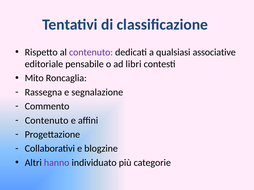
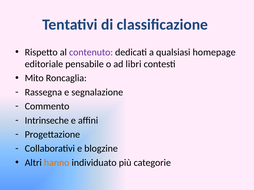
associative: associative -> homepage (214, 52)
Contenuto: Contenuto -> Intrinseche (47, 121)
hanno colour: purple -> orange (57, 163)
